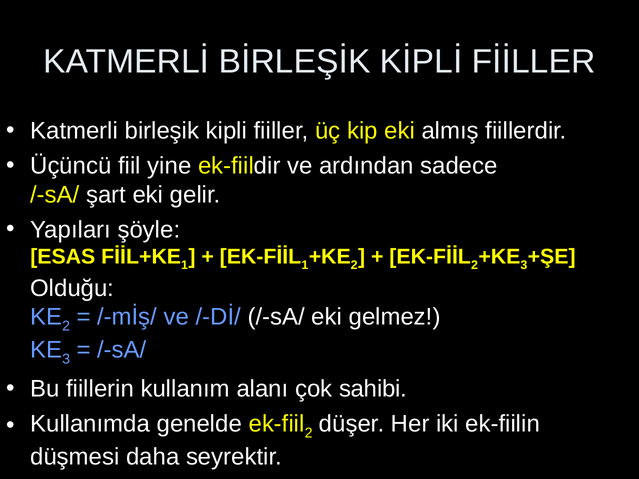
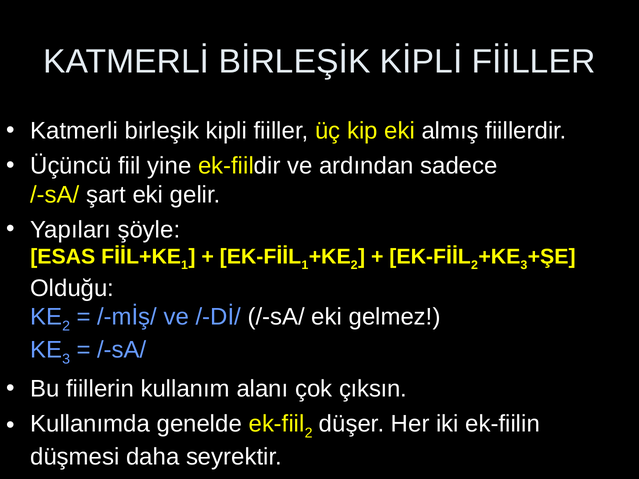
sahibi: sahibi -> çıksın (373, 389)
